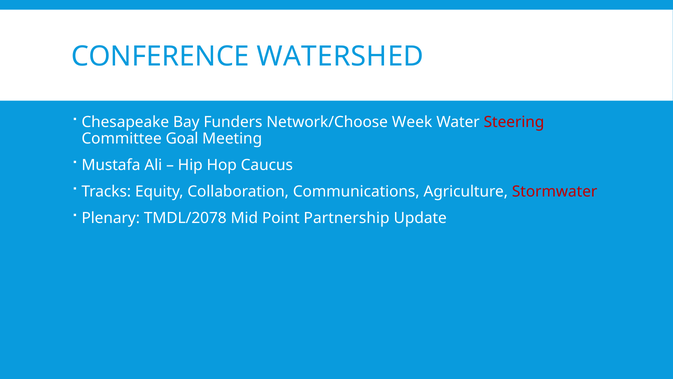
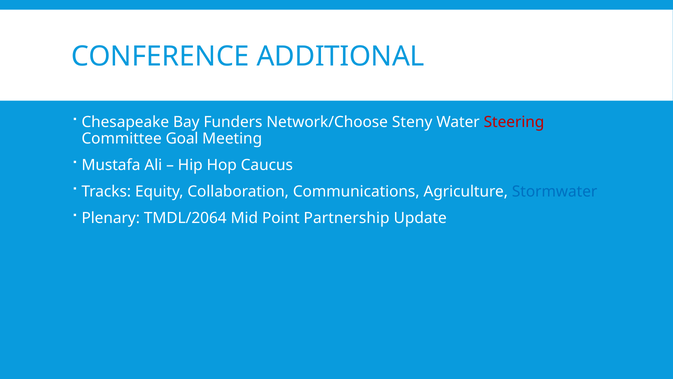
WATERSHED: WATERSHED -> ADDITIONAL (341, 57)
Week: Week -> Steny (412, 122)
Stormwater colour: red -> blue (555, 191)
TMDL/2078: TMDL/2078 -> TMDL/2064 (185, 218)
